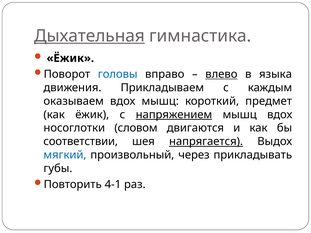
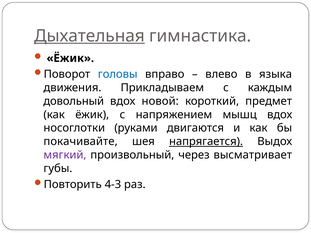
влево underline: present -> none (221, 74)
оказываем: оказываем -> довольный (74, 101)
вдох мышц: мышц -> новой (160, 101)
напряжением underline: present -> none (174, 115)
словом: словом -> руками (136, 128)
соответствии: соответствии -> покачивайте (81, 142)
мягкий colour: blue -> purple (65, 155)
прикладывать: прикладывать -> высматривает (253, 155)
4-1: 4-1 -> 4-3 (113, 185)
